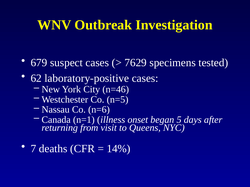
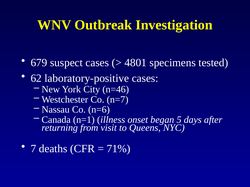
7629: 7629 -> 4801 (136, 63)
n=5: n=5 -> n=7 (118, 100)
14%: 14% -> 71% (119, 149)
